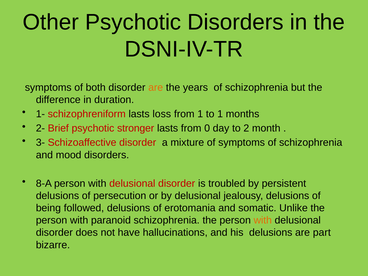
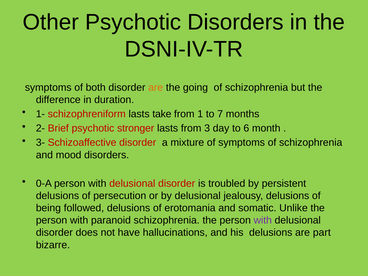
years: years -> going (195, 87)
loss: loss -> take (162, 114)
to 1: 1 -> 7 (220, 114)
0: 0 -> 3 (207, 128)
2: 2 -> 6 (246, 128)
8-A: 8-A -> 0-A (44, 184)
with colour: orange -> purple (263, 220)
